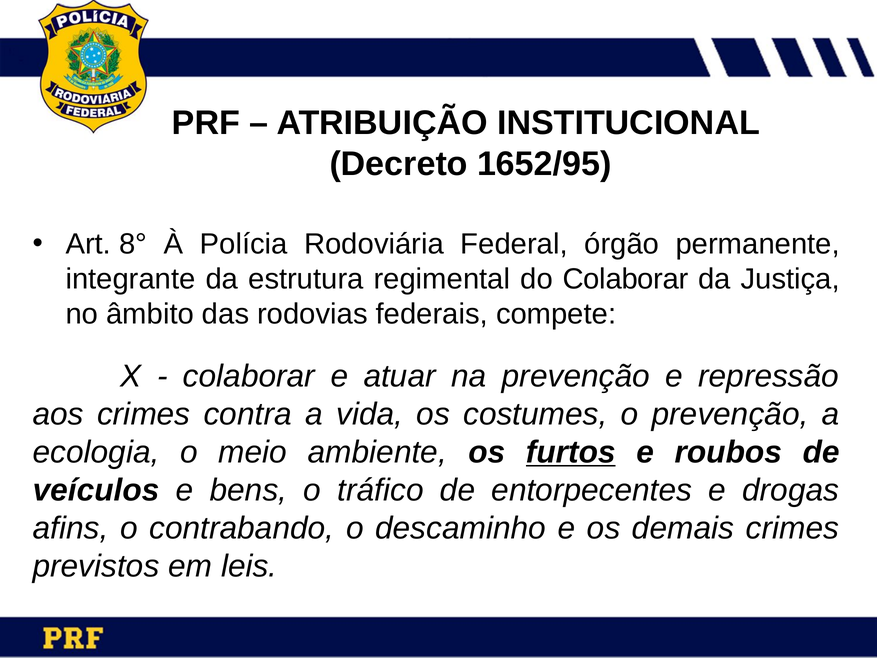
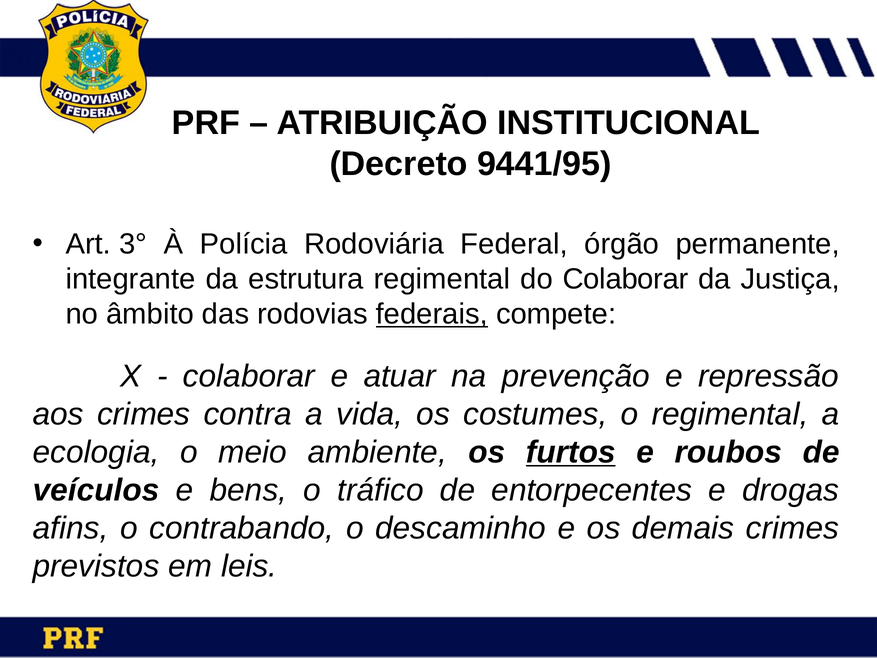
1652/95: 1652/95 -> 9441/95 (544, 164)
8°: 8° -> 3° (133, 244)
federais underline: none -> present (432, 314)
o prevenção: prevenção -> regimental (730, 414)
